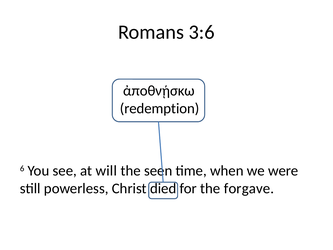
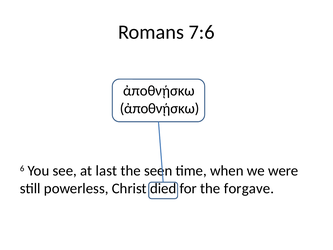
3:6: 3:6 -> 7:6 (202, 32)
redemption: redemption -> ἀποθνῄσκω (160, 108)
will: will -> last (106, 171)
